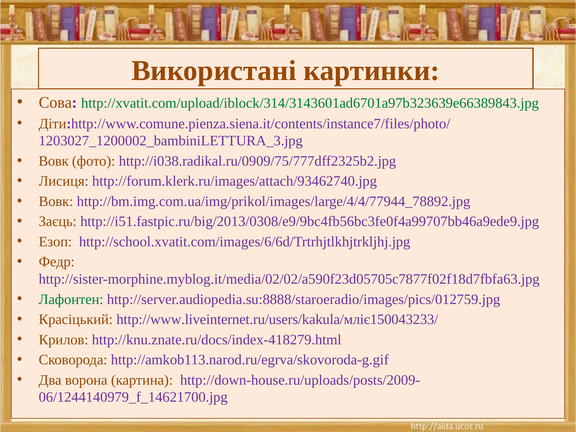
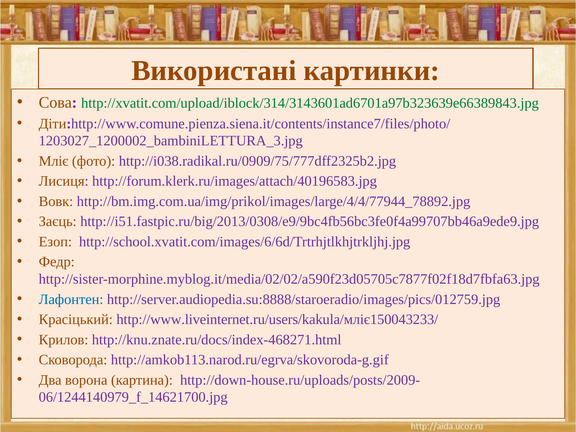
Вовк: Вовк -> Мліє (54, 161)
http://forum.klerk.ru/images/attach/93462740.jpg: http://forum.klerk.ru/images/attach/93462740.jpg -> http://forum.klerk.ru/images/attach/40196583.jpg (235, 181)
Лафонтен colour: green -> blue (71, 299)
http://knu.znate.ru/docs/index-418279.html: http://knu.znate.ru/docs/index-418279.html -> http://knu.znate.ru/docs/index-468271.html (217, 340)
